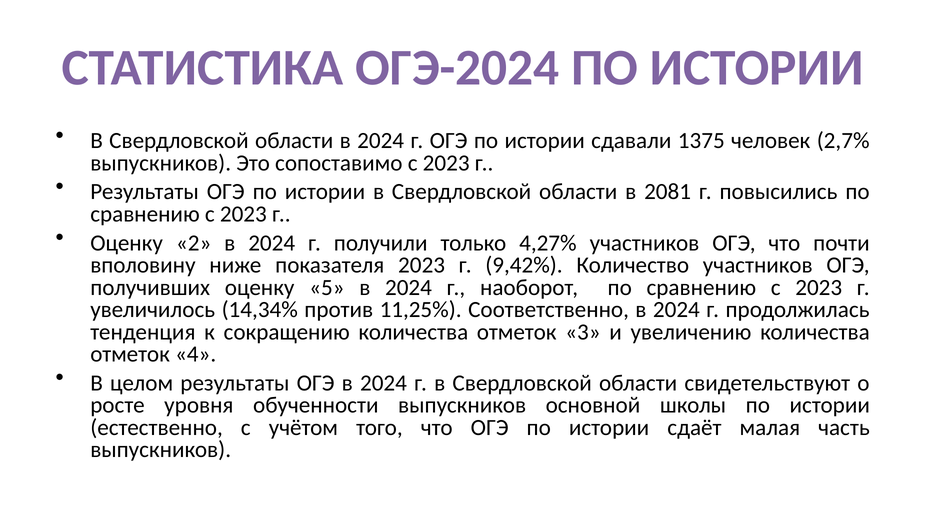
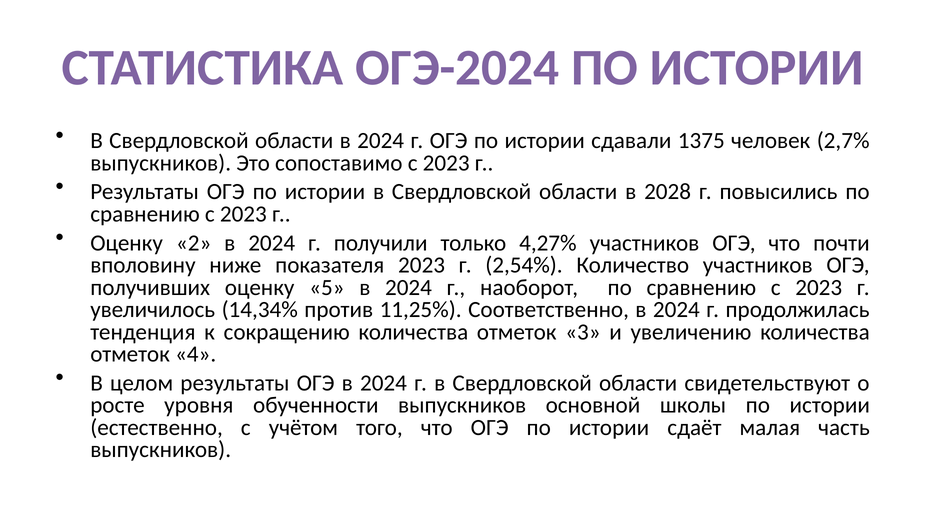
2081: 2081 -> 2028 (668, 192)
9,42%: 9,42% -> 2,54% (524, 265)
